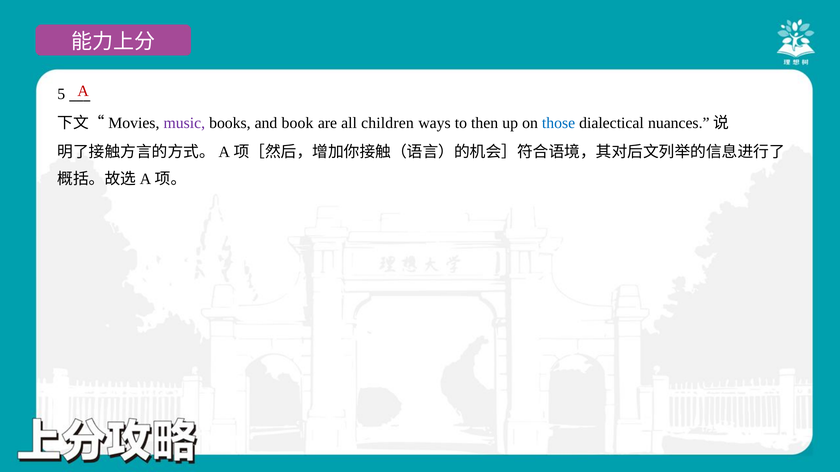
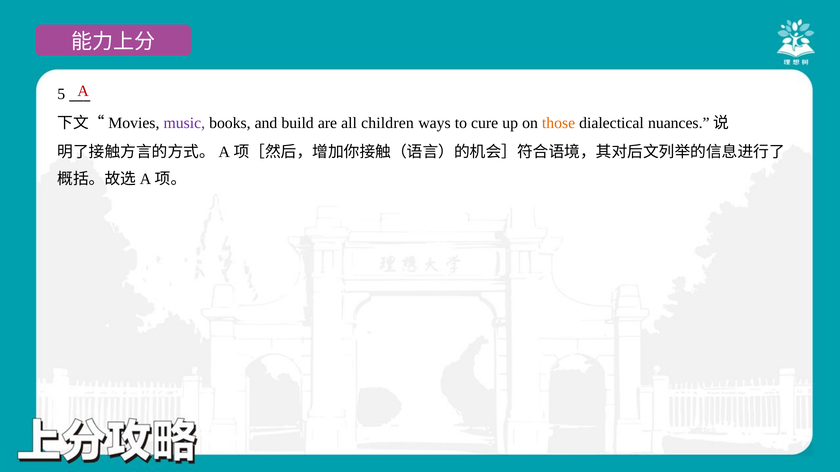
book: book -> build (298, 123)
then: then -> cure (485, 123)
those colour: blue -> orange (559, 123)
